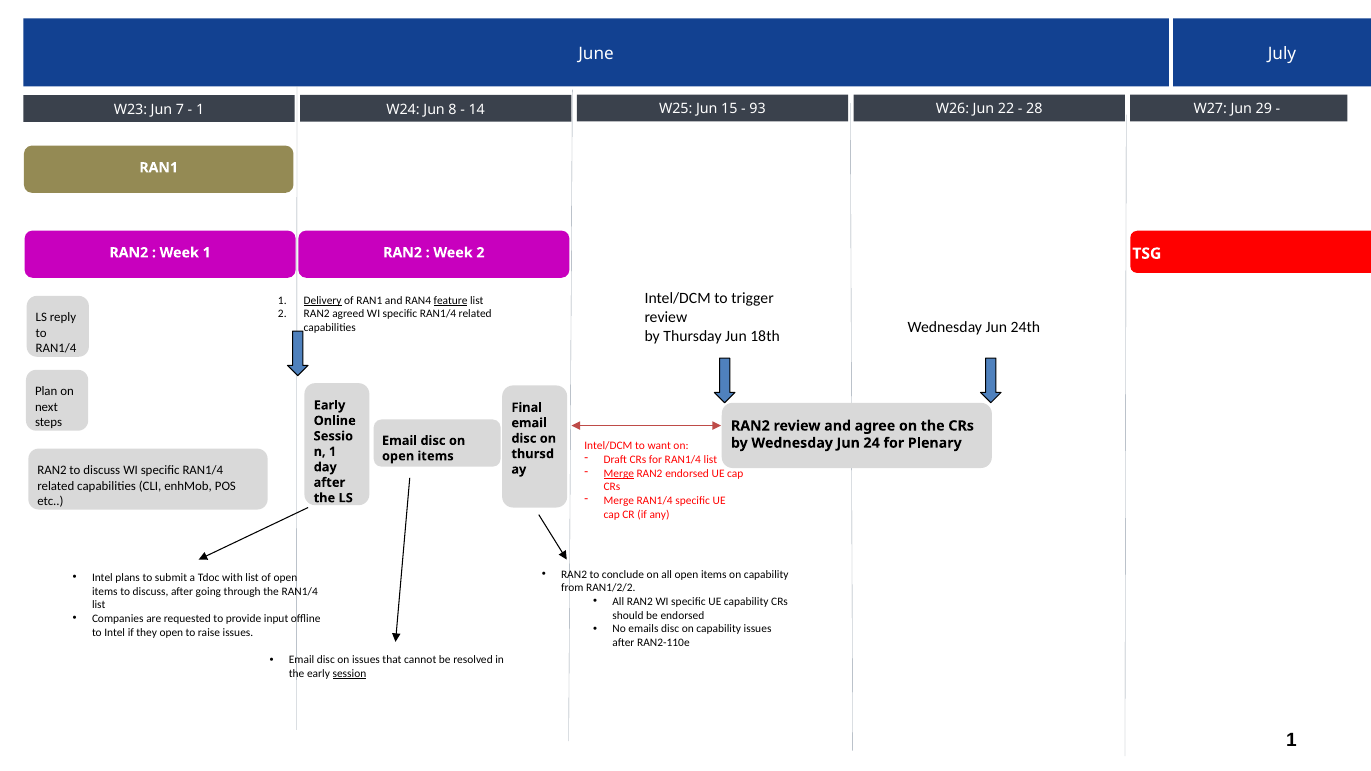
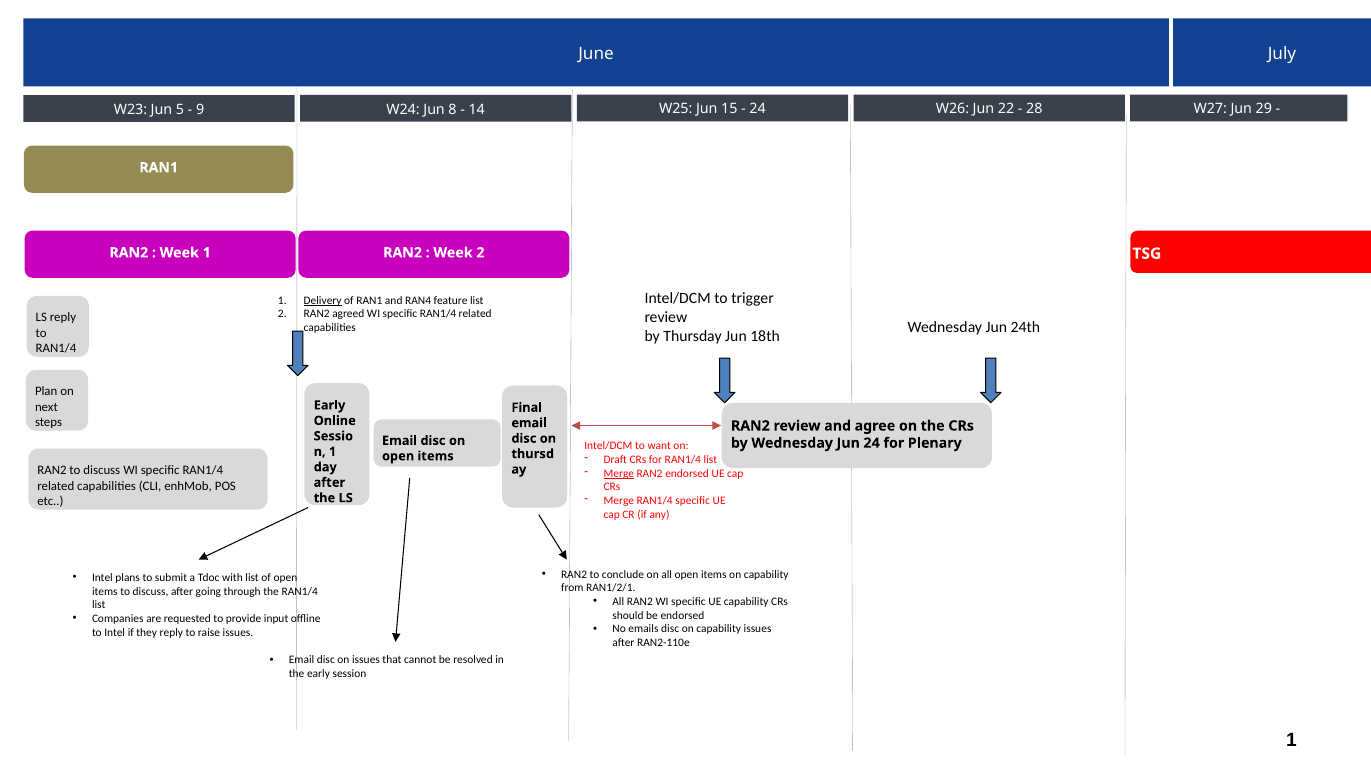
7: 7 -> 5 (180, 109)
1: 1 -> 9 (200, 109)
93: 93 -> 24 (758, 109)
feature underline: present -> none (451, 300)
RAN1/2/2: RAN1/2/2 -> RAN1/2/1 (611, 588)
they open: open -> reply (171, 632)
session underline: present -> none (349, 674)
